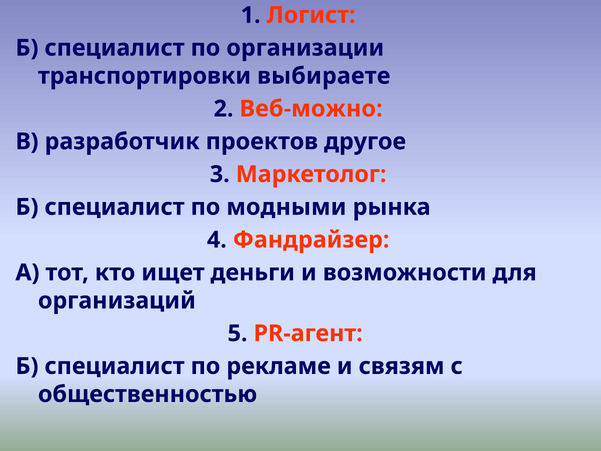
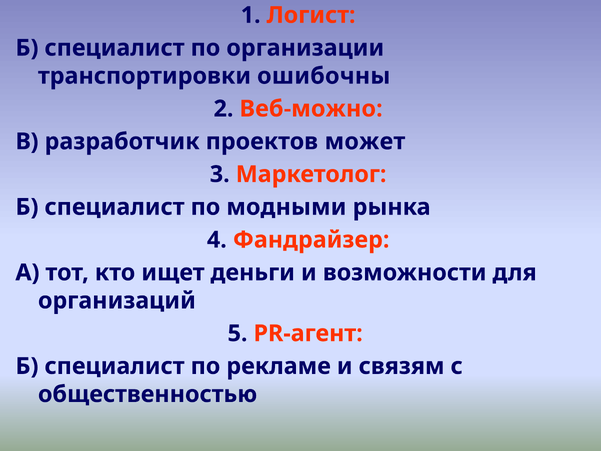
выбираете: выбираете -> ошибочны (324, 76)
другое: другое -> может (365, 141)
